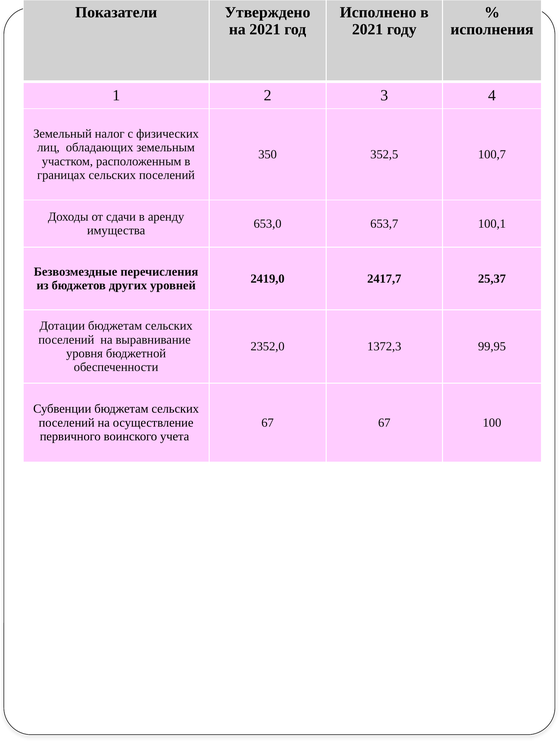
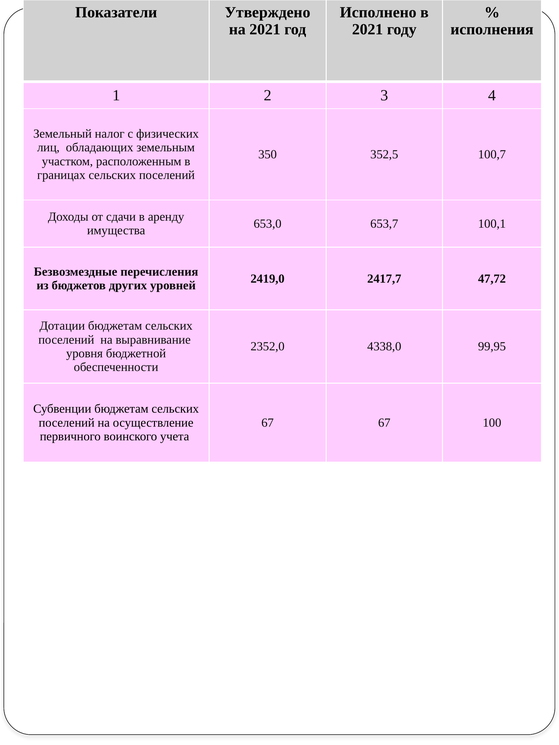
25,37: 25,37 -> 47,72 (492, 279)
1372,3: 1372,3 -> 4338,0 (384, 347)
